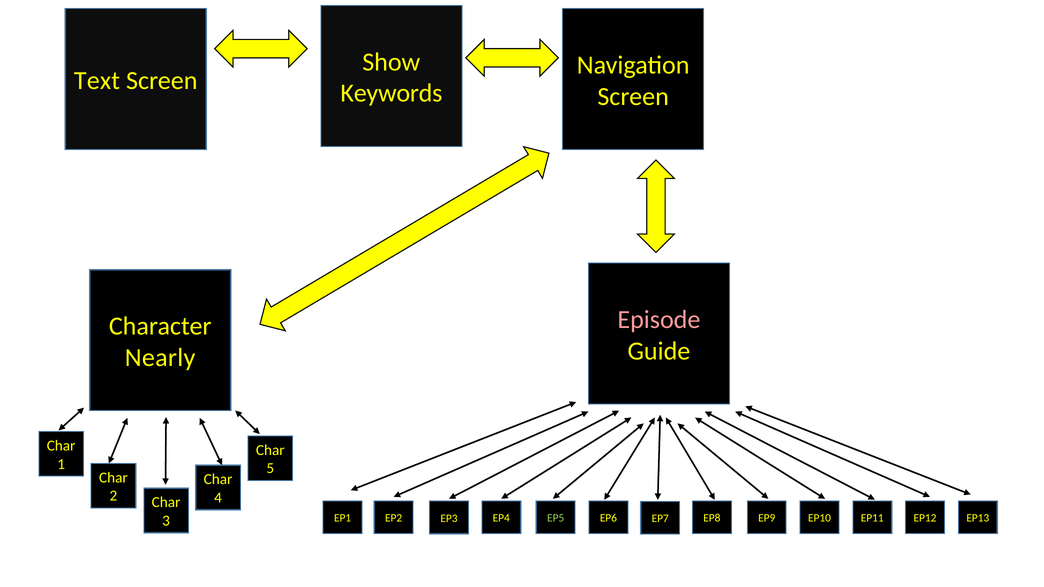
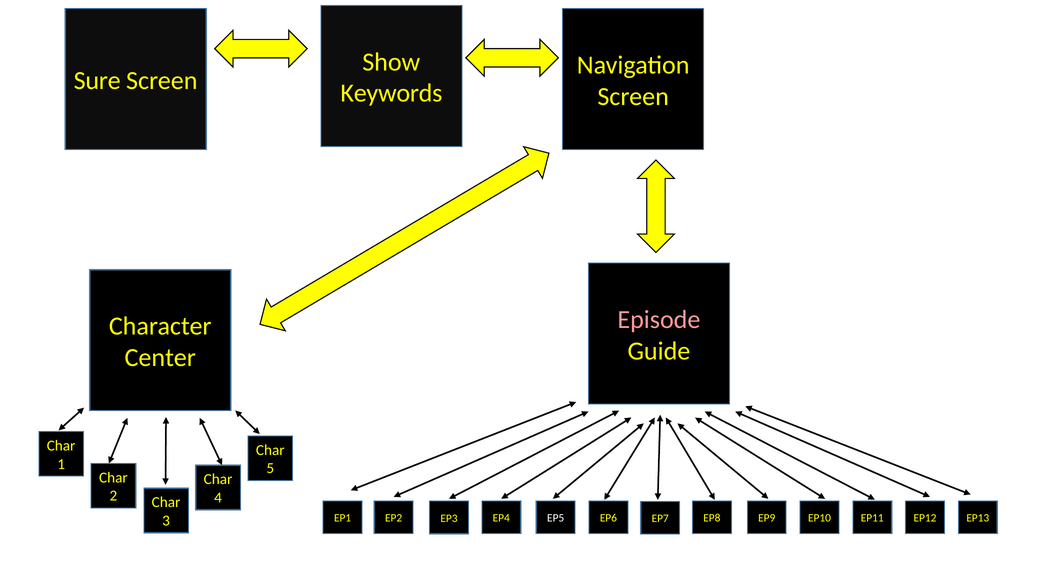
Text: Text -> Sure (97, 81)
Nearly: Nearly -> Center (160, 358)
EP5 colour: light green -> white (556, 518)
